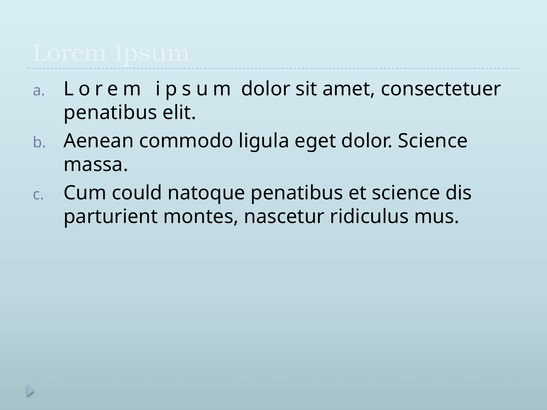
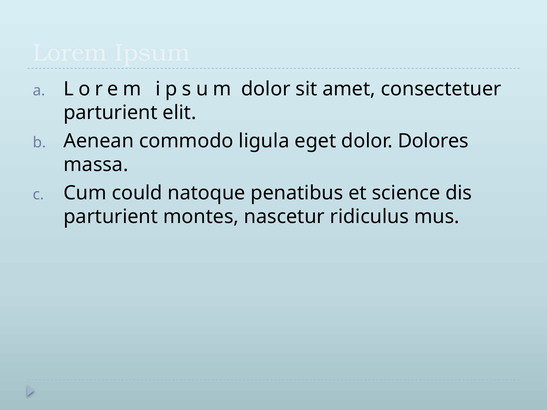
penatibus: penatibus -> parturient (110, 113)
dolor Science: Science -> Dolores (433, 141)
